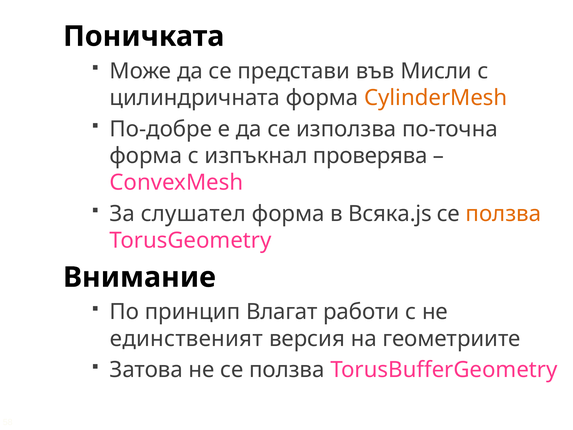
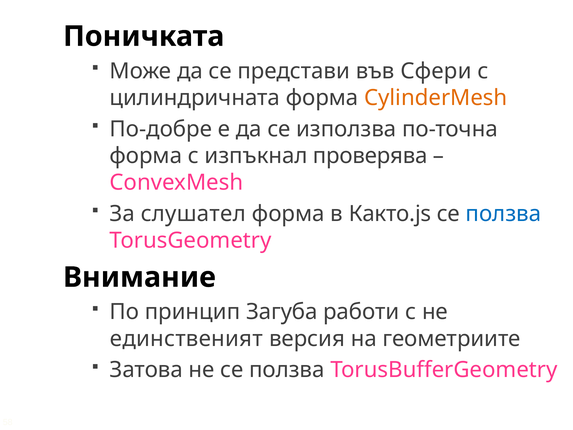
Мисли: Мисли -> Сфери (436, 71)
Всяка.js: Всяка.js -> Както.js (390, 214)
ползва colour: orange -> blue (503, 214)
Влагат: Влагат -> Загуба (282, 312)
